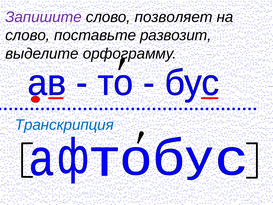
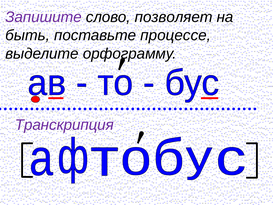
слово: слово -> быть (28, 35)
развозит: развозит -> процессе (176, 35)
Транскрипция colour: blue -> purple (64, 125)
